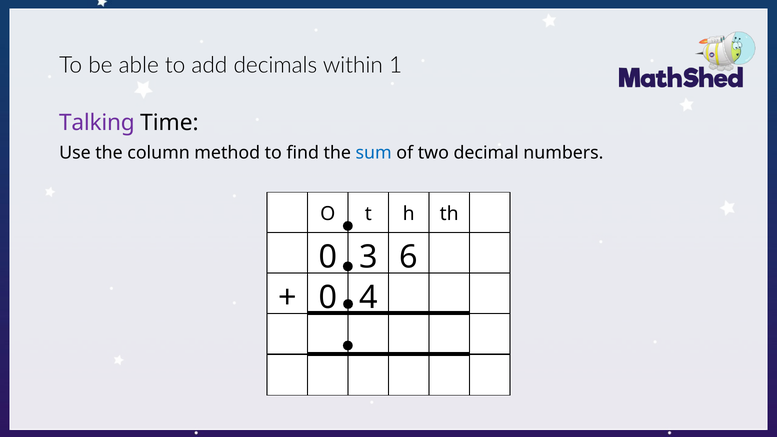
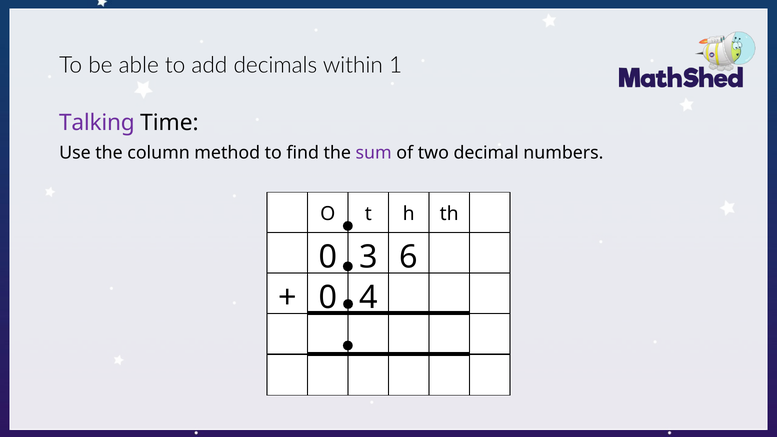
sum colour: blue -> purple (374, 153)
